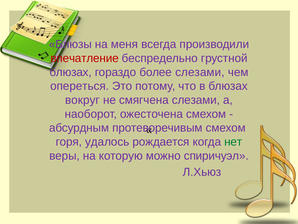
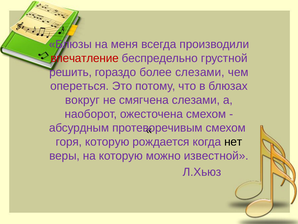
блюзах: блюзах -> решить (71, 72)
горя удалось: удалось -> которую (107, 142)
нет colour: green -> black (233, 142)
спиричуэл: спиричуэл -> известной (216, 155)
